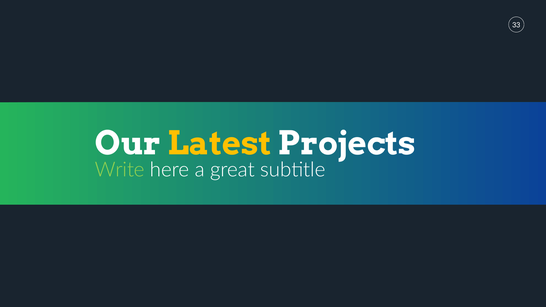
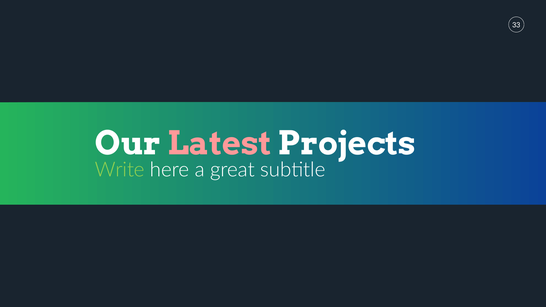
Latest colour: yellow -> pink (219, 144)
